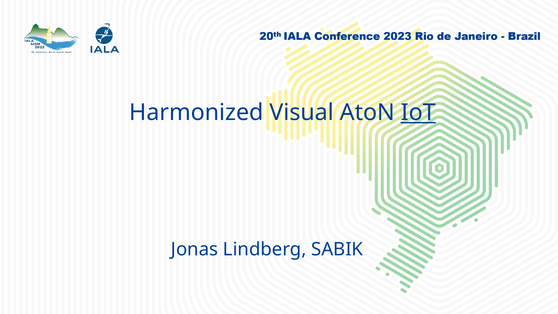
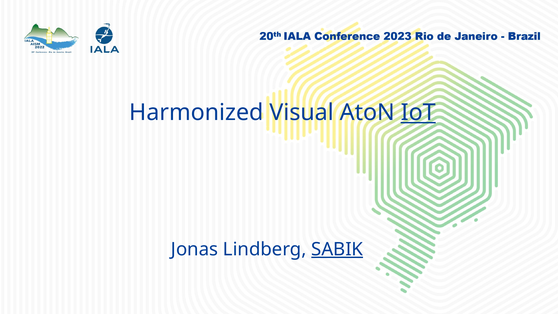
SABIK underline: none -> present (337, 249)
